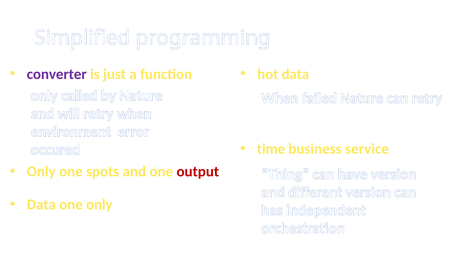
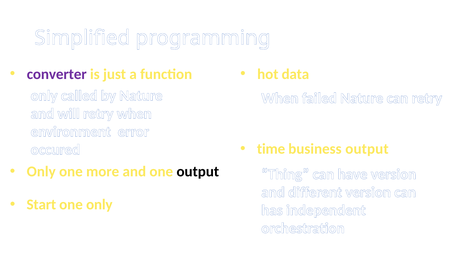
business service: service -> output (367, 149)
spots: spots -> more (103, 172)
output colour: red -> black (198, 172)
Data: Data -> Start (41, 205)
